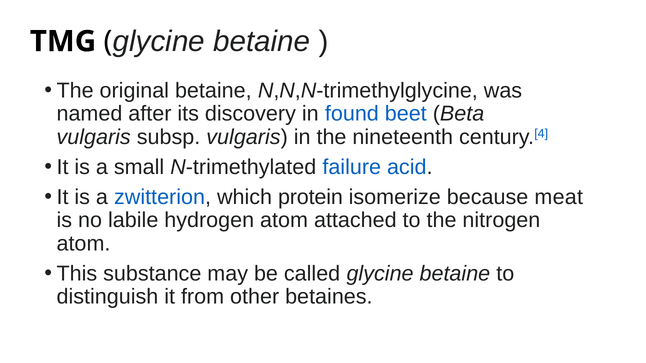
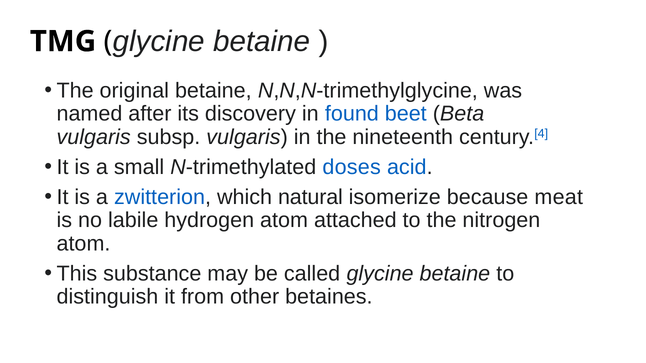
failure: failure -> doses (352, 167)
protein: protein -> natural (310, 197)
